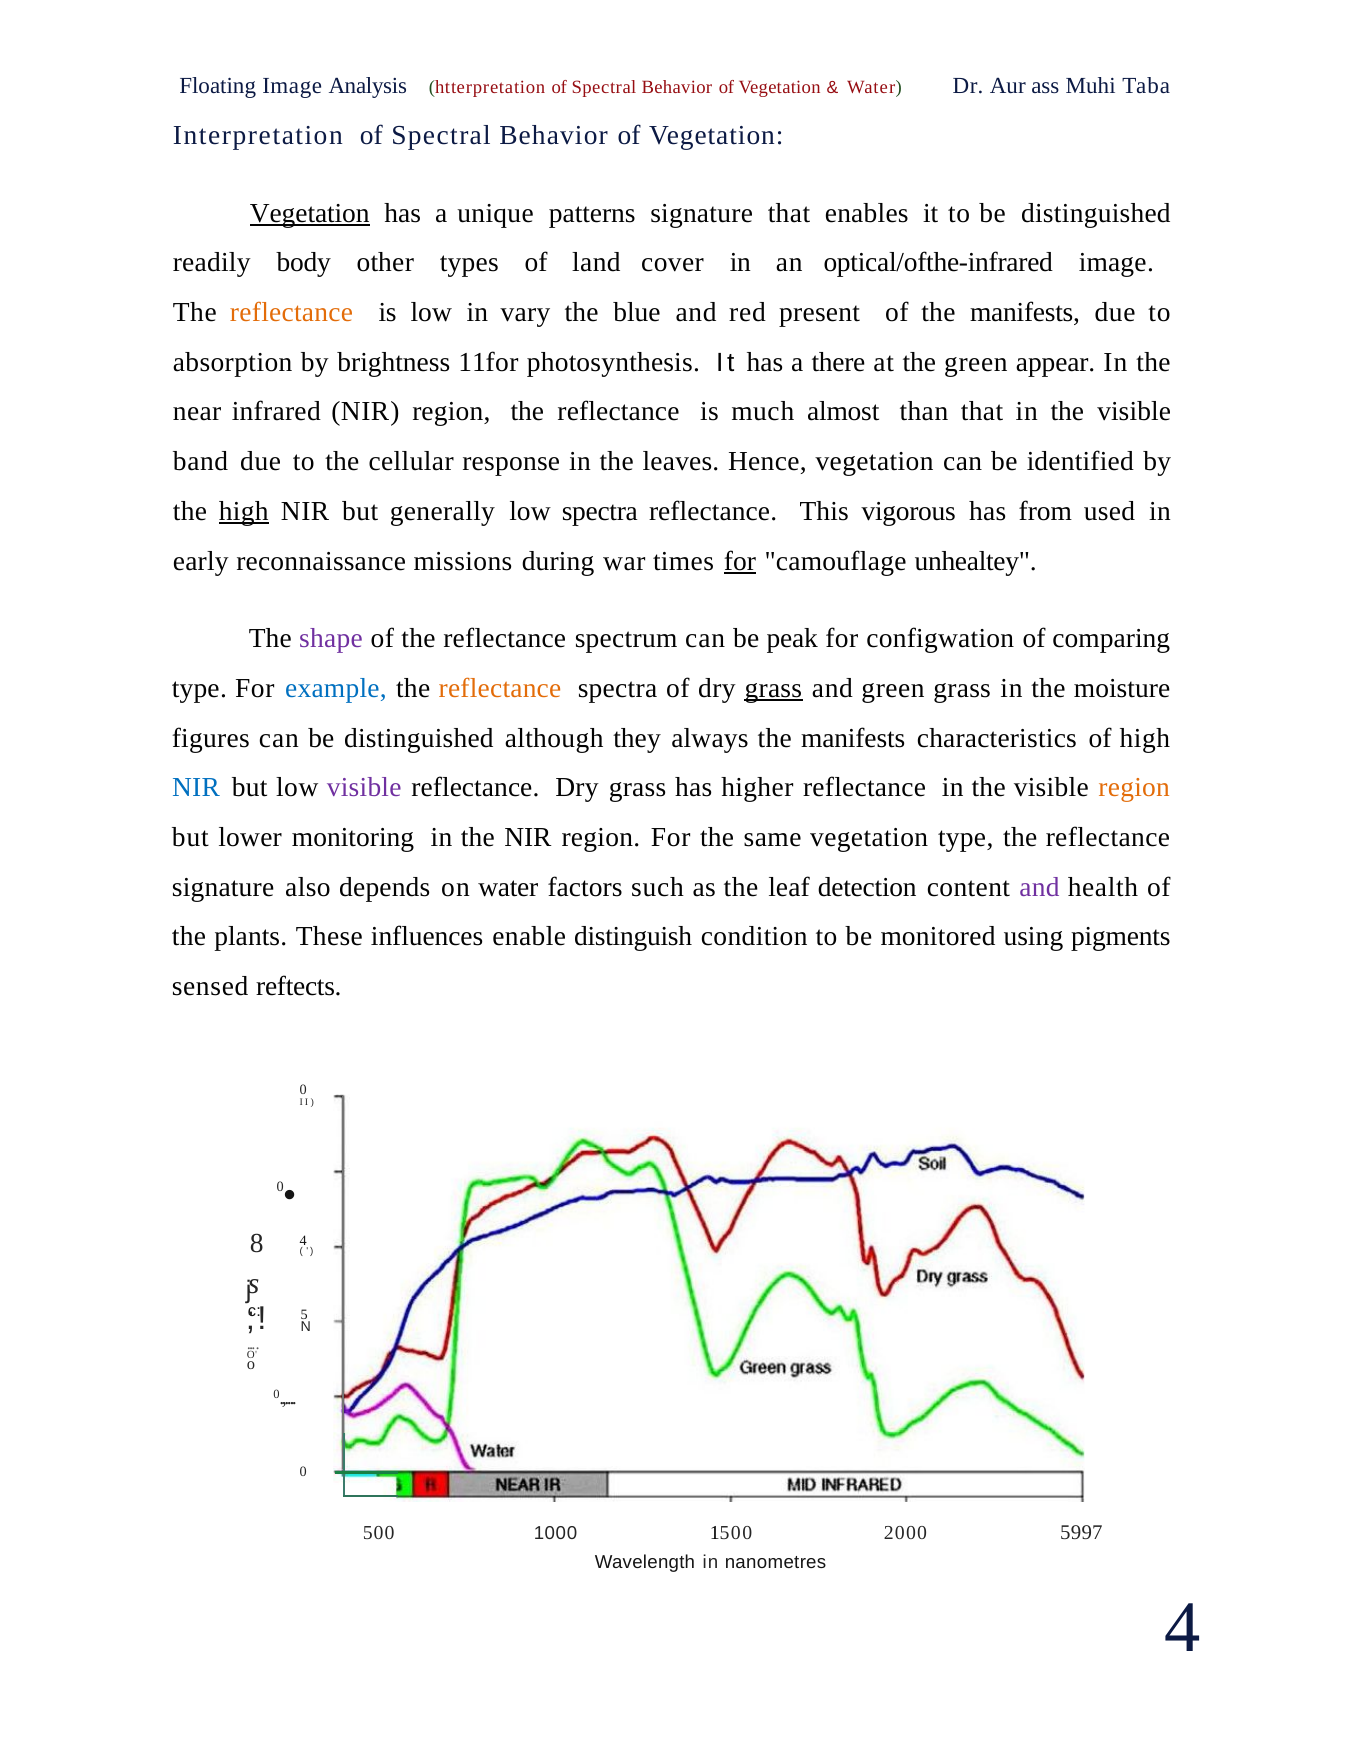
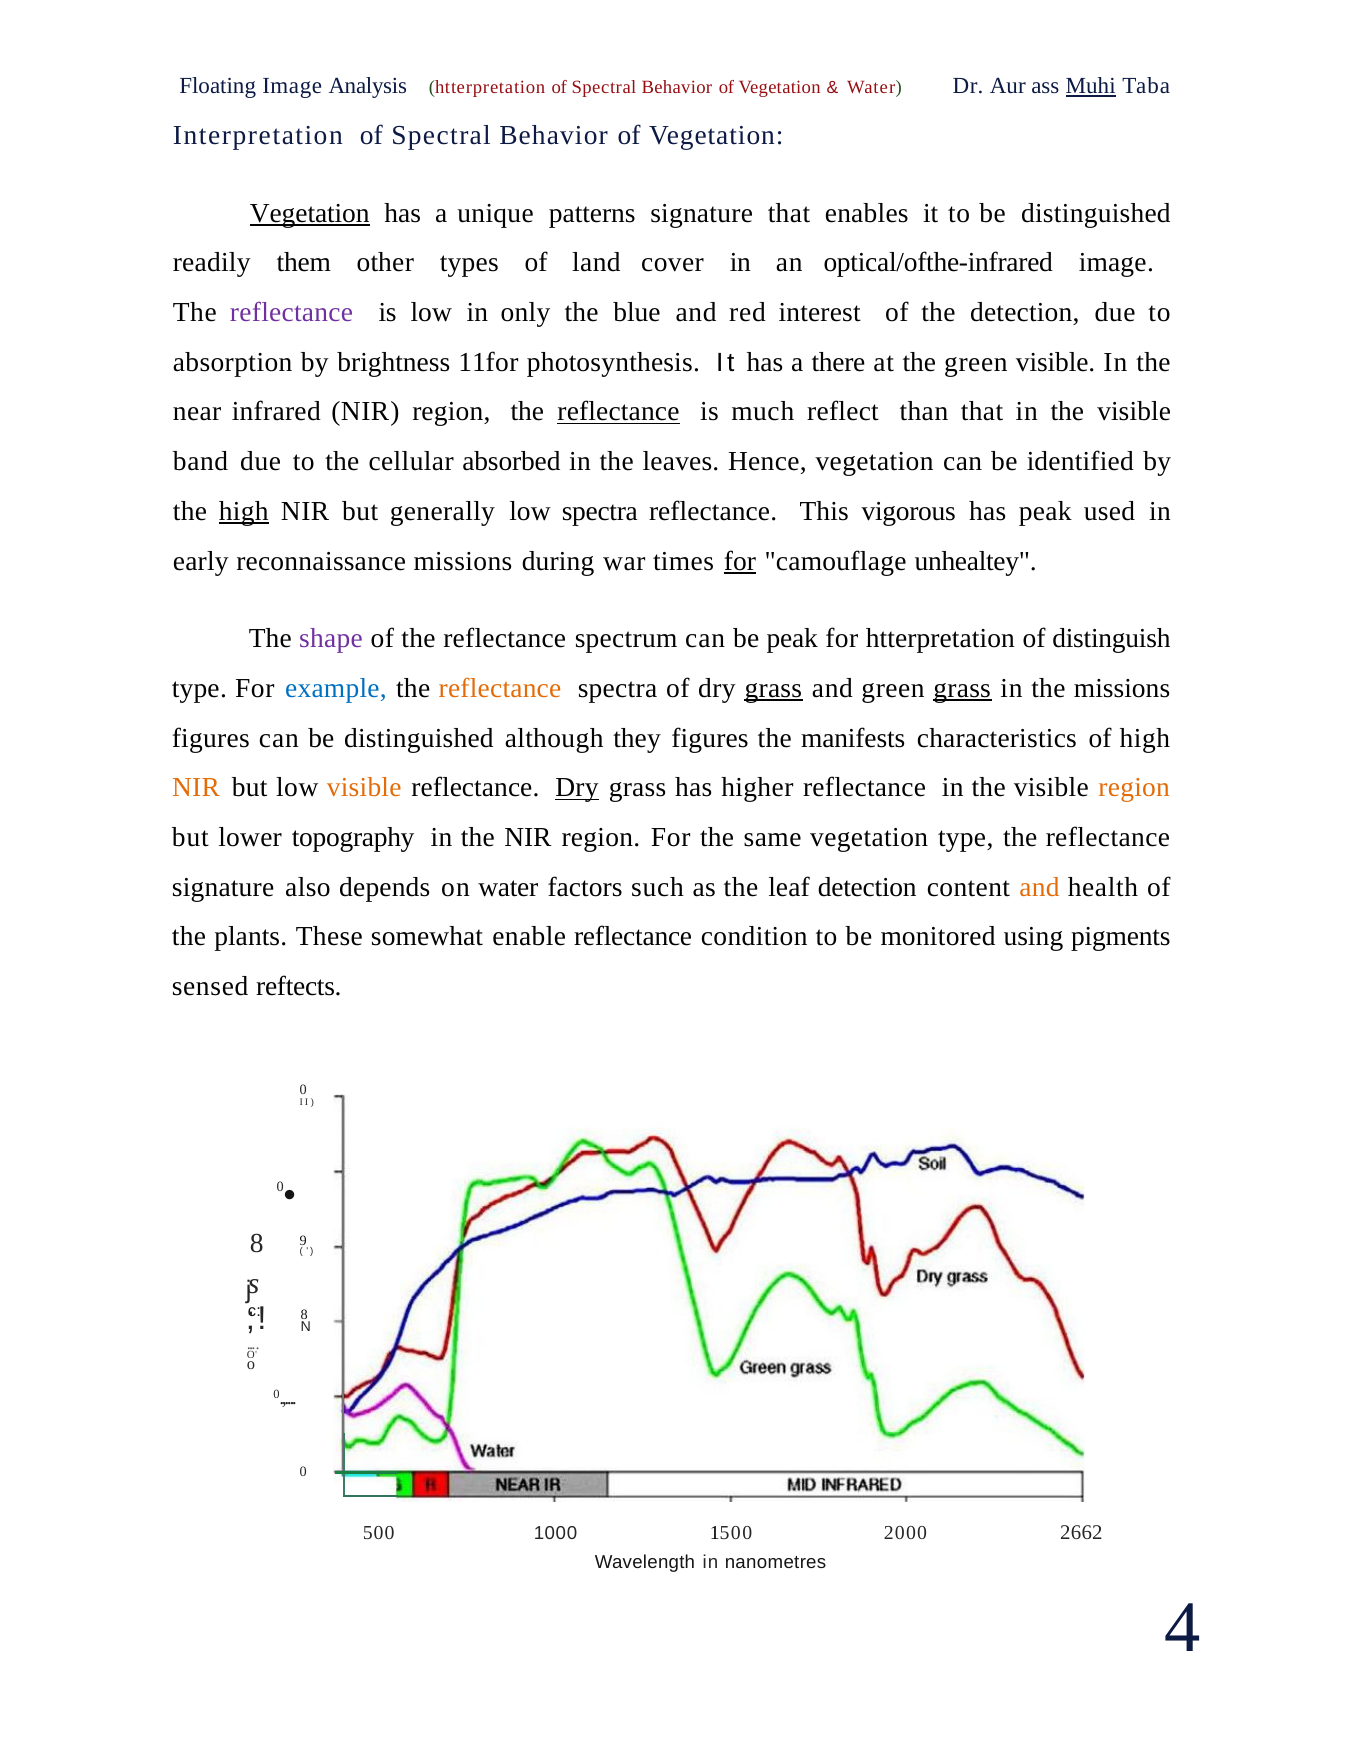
Muhi underline: none -> present (1091, 86)
body: body -> them (304, 263)
reflectance colour: orange -> purple (291, 313)
vary: vary -> only (525, 313)
present: present -> interest (820, 313)
of the manifests: manifests -> detection (1025, 313)
green appear: appear -> visible (1056, 362)
reflectance underline: none -> present (618, 412)
almost: almost -> reflect (843, 412)
response: response -> absorbed (511, 462)
has from: from -> peak (1045, 511)
for configwation: configwation -> htterpretation (940, 639)
comparing: comparing -> distinguish (1111, 639)
grass underline: none -> present (962, 689)
the moisture: moisture -> missions (1122, 689)
they always: always -> figures (710, 738)
NIR colour: blue -> orange (196, 788)
visible colour: purple -> orange (364, 788)
Dry underline: none -> present (577, 788)
monitoring: monitoring -> topography (353, 838)
and colour: purple -> orange (1039, 887)
influences: influences -> somewhat (427, 937)
enable distinguish: distinguish -> reflectance (633, 937)
8 4: 4 -> 9 (303, 1241)
5: 5 -> 8 (304, 1315)
5997: 5997 -> 2662 (1081, 1533)
